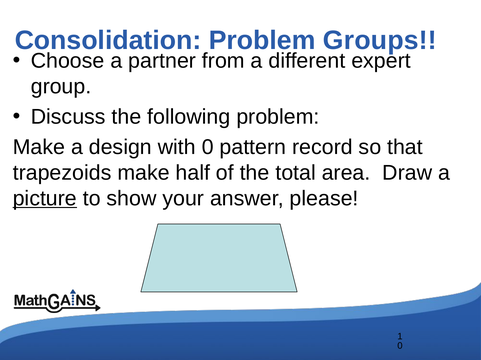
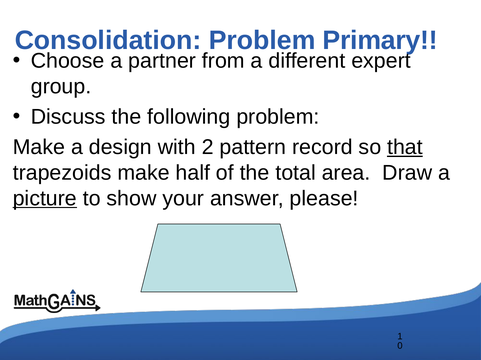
Groups: Groups -> Primary (380, 40)
with 0: 0 -> 2 (208, 147)
that underline: none -> present (405, 147)
